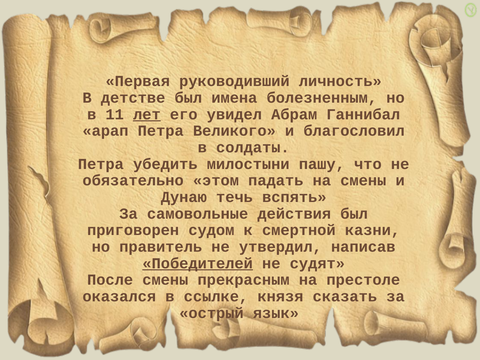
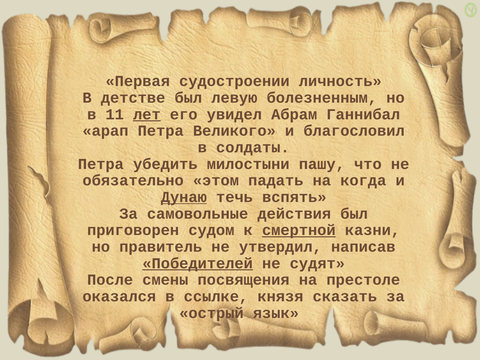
руководивший: руководивший -> судостроении (234, 81)
имена: имена -> левую (234, 98)
на смены: смены -> когда (363, 181)
Дунаю underline: none -> present (184, 197)
смертной underline: none -> present (299, 230)
прекрасным: прекрасным -> посвящения (244, 280)
